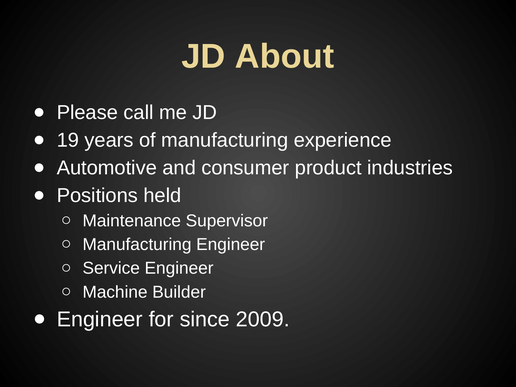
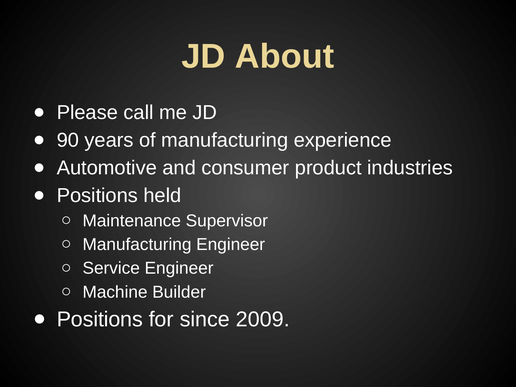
19: 19 -> 90 (68, 140)
Engineer: Engineer -> Positions (100, 319)
